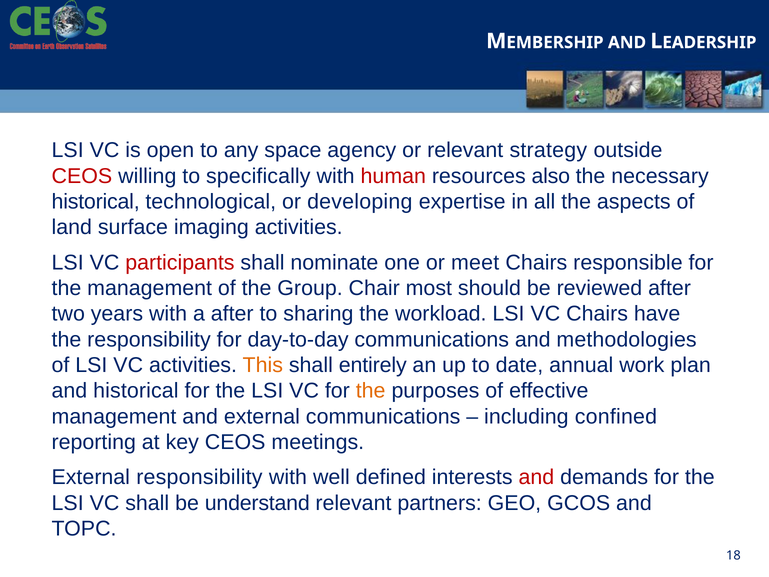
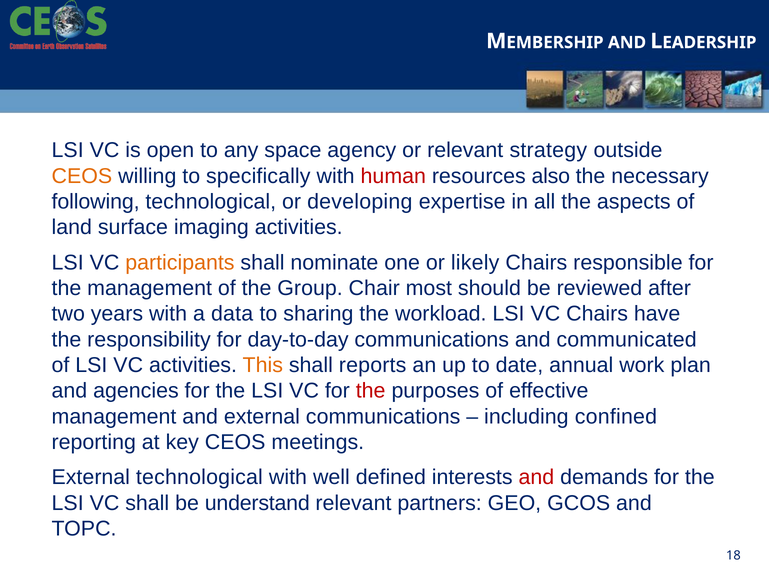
CEOS colour: red -> orange (82, 176)
historical: historical -> following (96, 202)
participants colour: red -> orange (180, 262)
meet: meet -> likely (475, 262)
a after: after -> data (232, 314)
methodologies: methodologies -> communicated (627, 339)
entirely: entirely -> reports (373, 365)
and historical: historical -> agencies (136, 391)
the colour: orange -> red (371, 391)
External responsibility: responsibility -> technological (199, 477)
